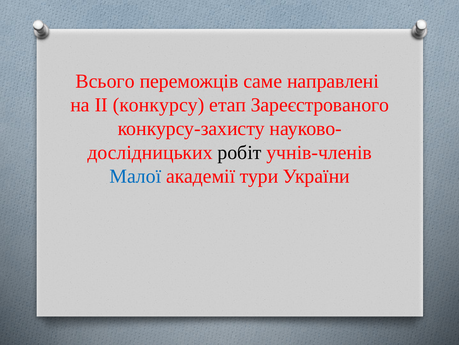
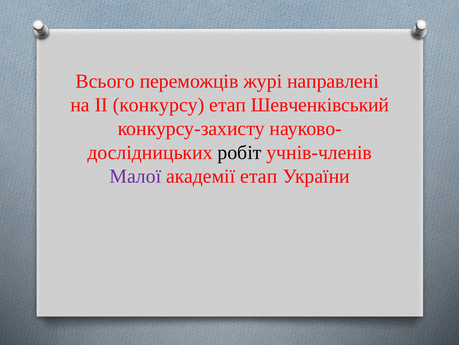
саме: саме -> журі (263, 81)
Зареєстрованого: Зареєстрованого -> Шевченківський (320, 105)
Малої colour: blue -> purple (135, 176)
академії тури: тури -> етап (259, 176)
